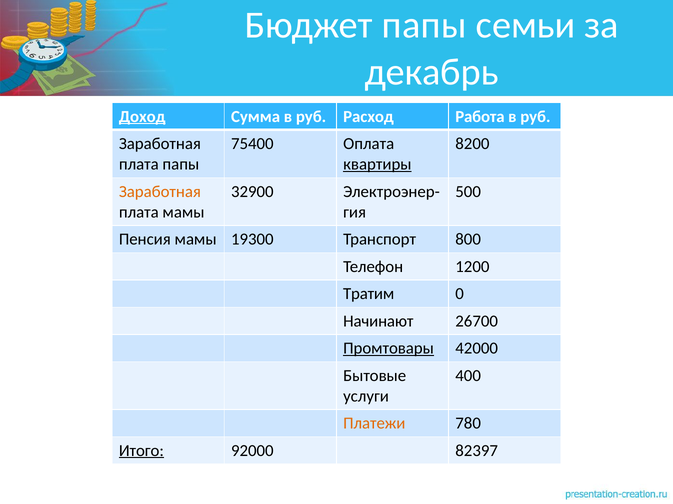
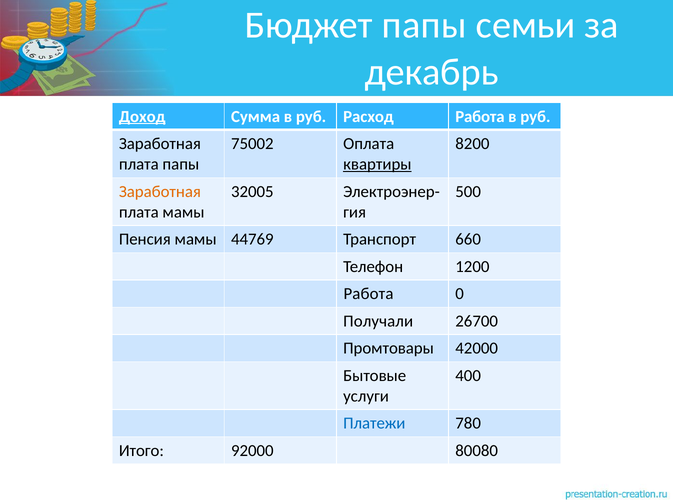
75400: 75400 -> 75002 (252, 144)
32900: 32900 -> 32005 (252, 192)
19300: 19300 -> 44769 (252, 240)
800: 800 -> 660 (468, 240)
Тратим: Тратим -> Работа (369, 294)
Начинают: Начинают -> Получали (378, 321)
Промтовары underline: present -> none (389, 349)
Платежи colour: orange -> blue (374, 424)
Итого underline: present -> none (141, 451)
82397: 82397 -> 80080 (477, 451)
